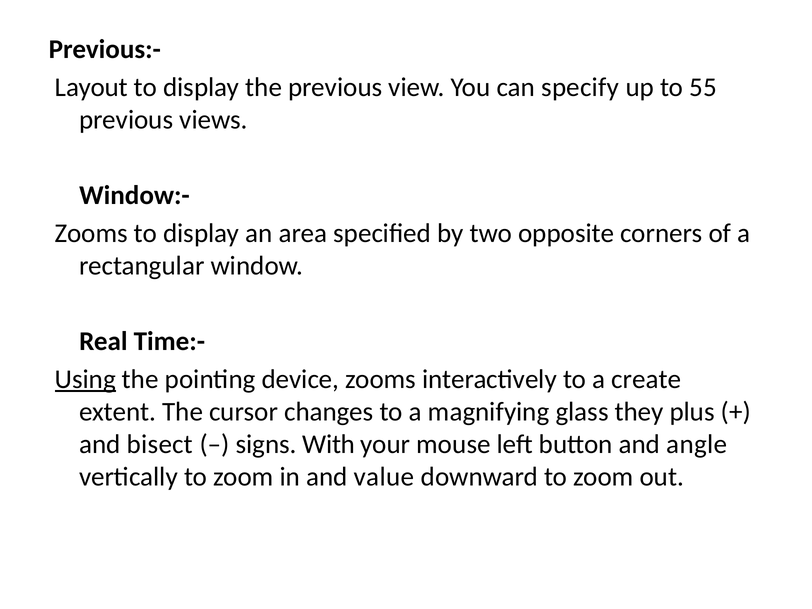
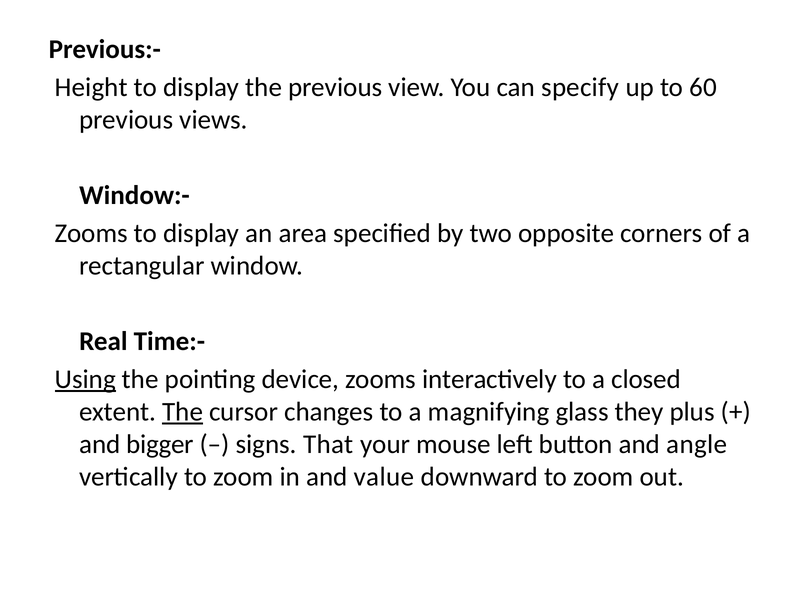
Layout: Layout -> Height (91, 87)
55: 55 -> 60 (703, 87)
create: create -> closed (646, 379)
The underline: none -> present (183, 412)
bisect: bisect -> bigger (160, 444)
With: With -> That (328, 444)
